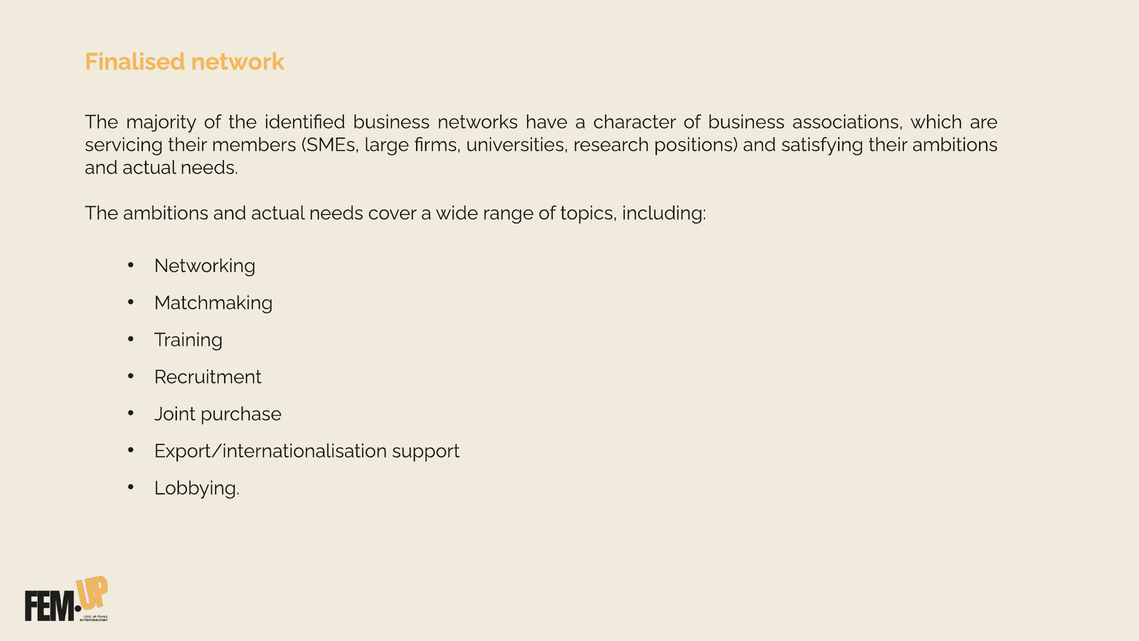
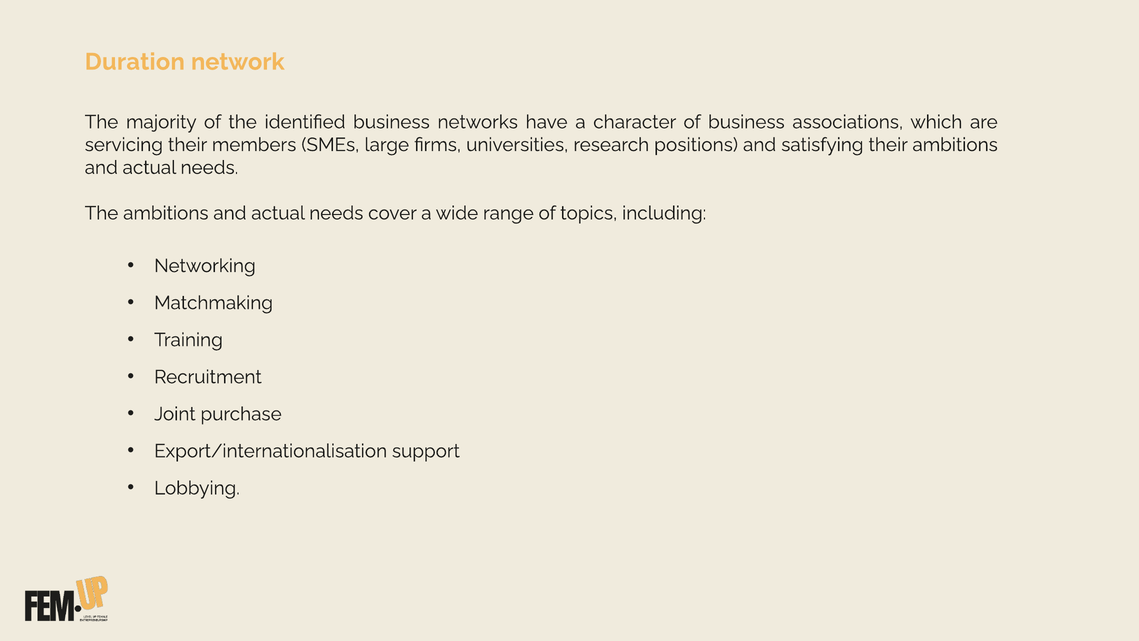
Finalised: Finalised -> Duration (135, 62)
